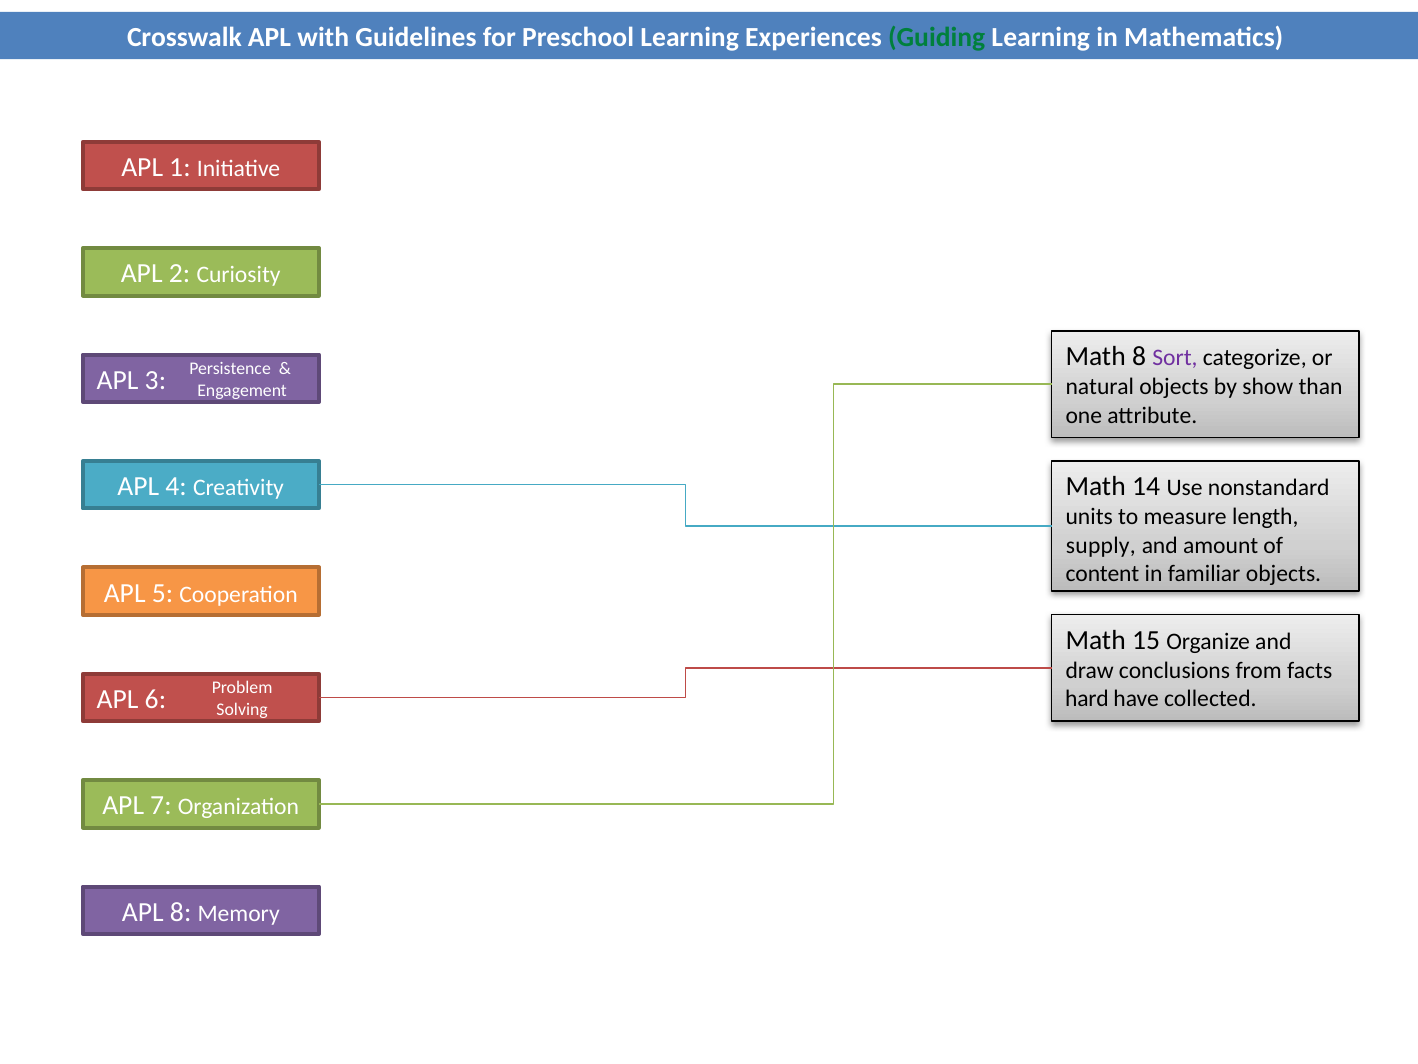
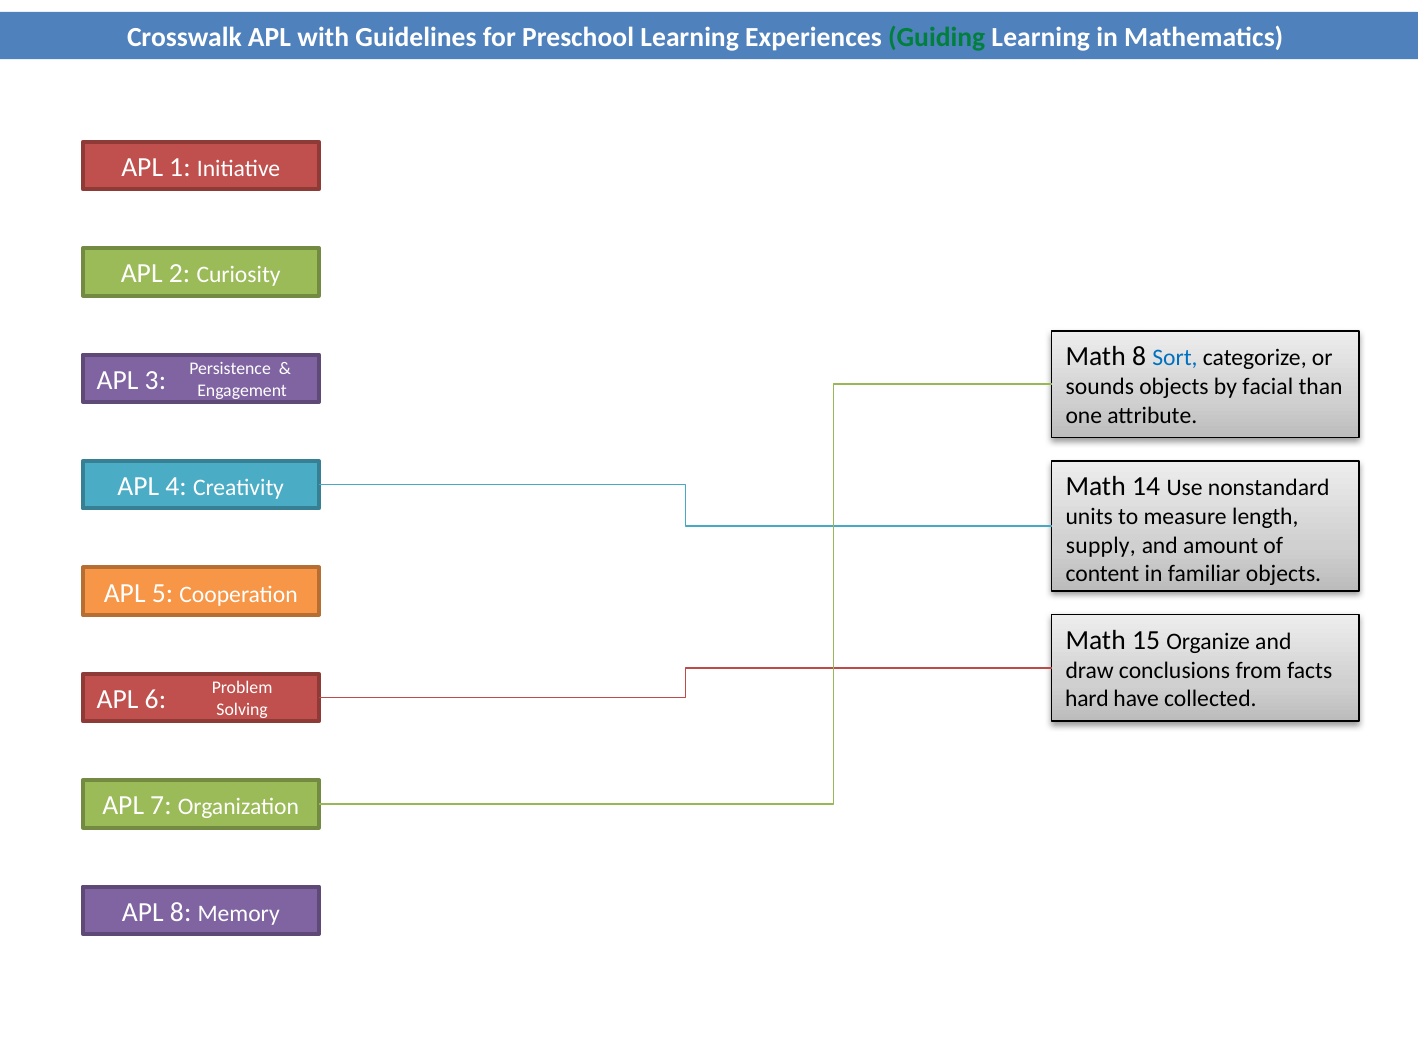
Sort colour: purple -> blue (1175, 358)
natural: natural -> sounds (1100, 387)
show: show -> facial (1268, 387)
